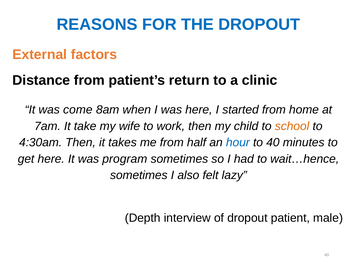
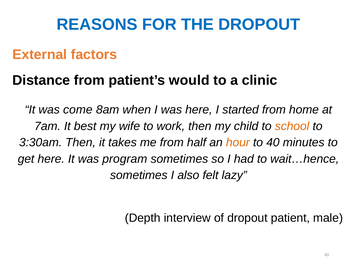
return: return -> would (189, 81)
take: take -> best (85, 126)
4:30am: 4:30am -> 3:30am (41, 143)
hour colour: blue -> orange (238, 143)
